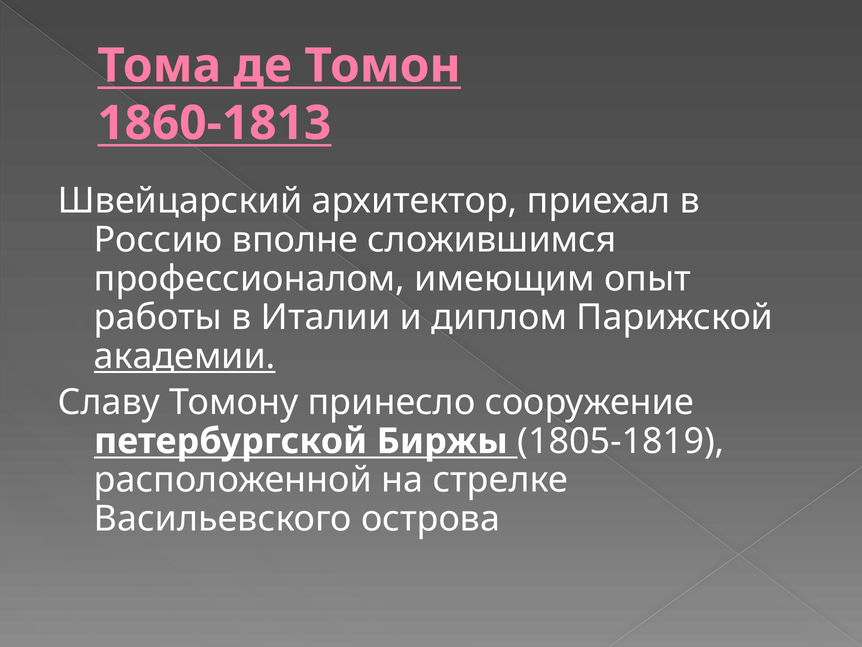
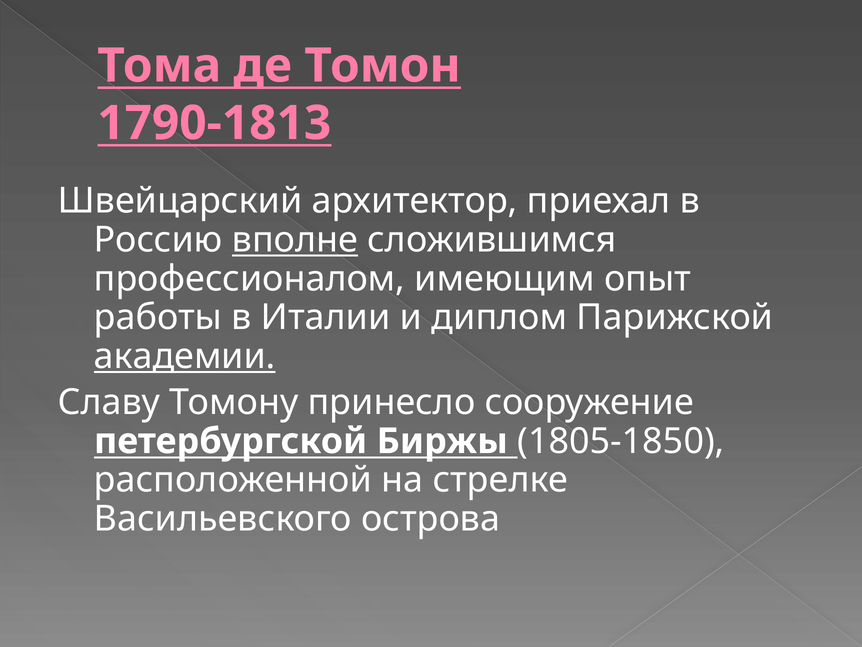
1860-1813: 1860-1813 -> 1790-1813 (214, 123)
вполне underline: none -> present (295, 240)
1805-1819: 1805-1819 -> 1805-1850 (621, 441)
